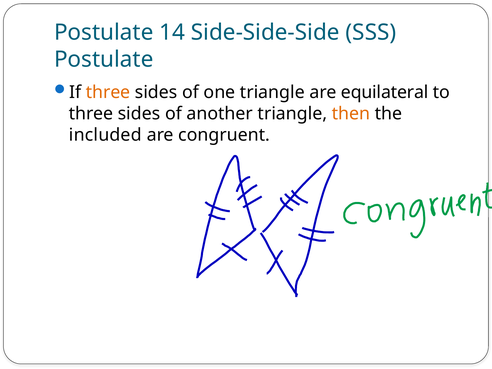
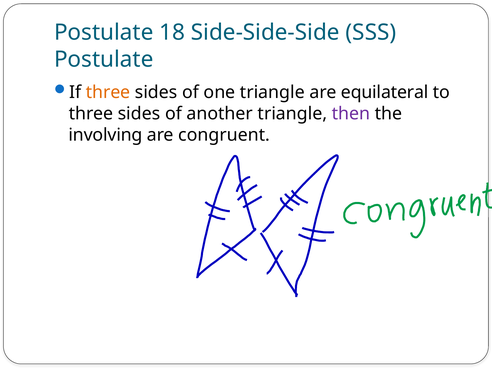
14: 14 -> 18 (172, 32)
then colour: orange -> purple (351, 114)
included: included -> involving (106, 135)
